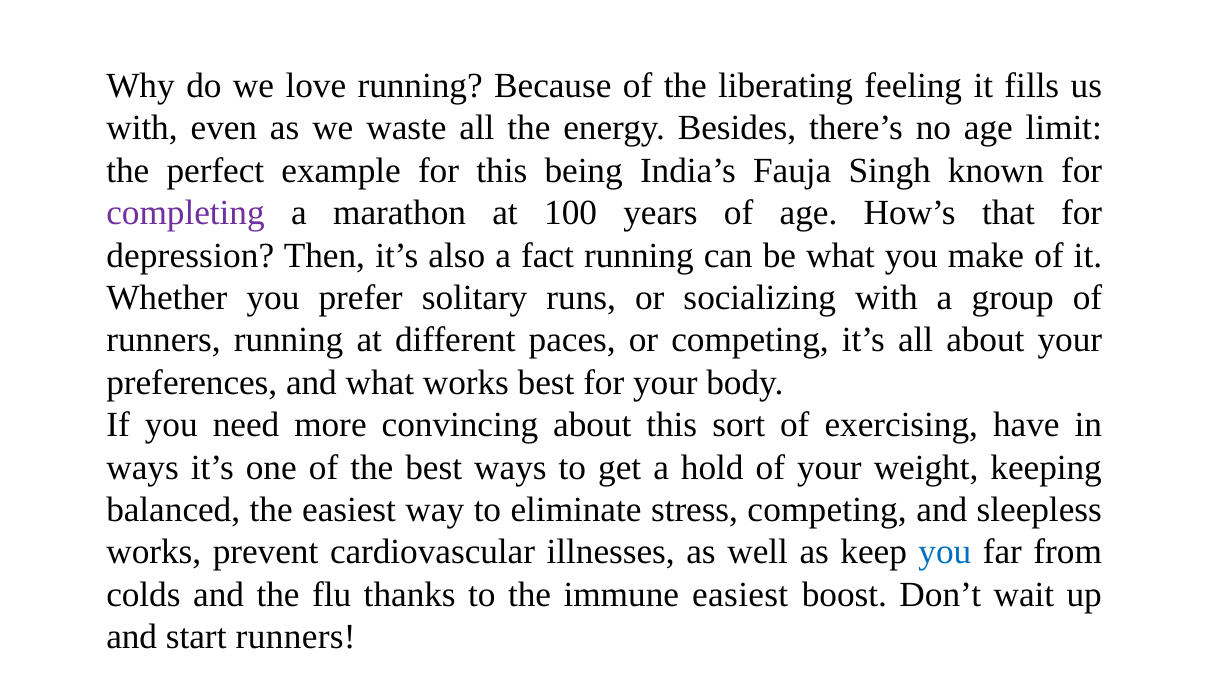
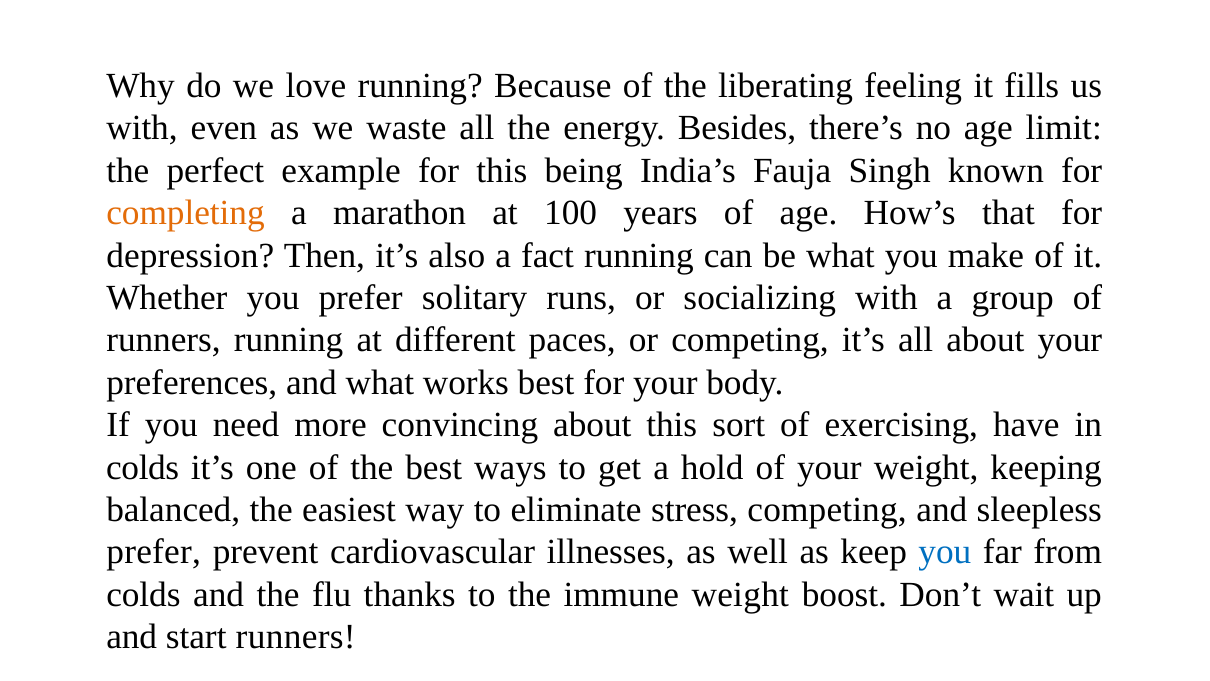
completing colour: purple -> orange (186, 213)
ways: ways -> colds (143, 467)
works: works -> prefer (154, 552)
immune easiest: easiest -> weight (740, 594)
